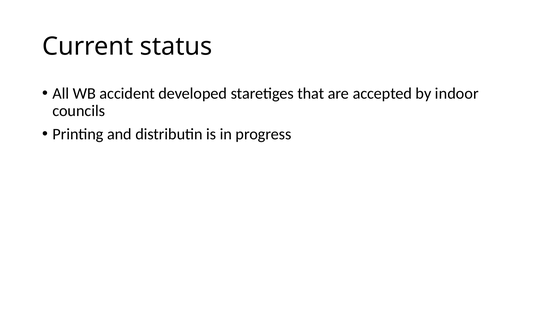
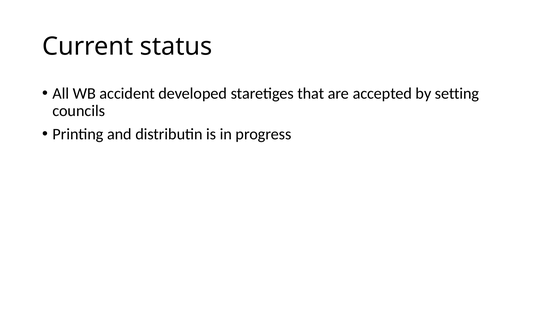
indoor: indoor -> setting (457, 93)
